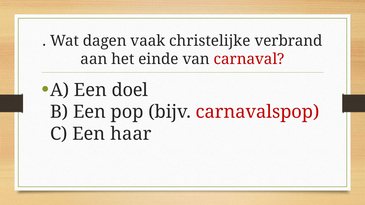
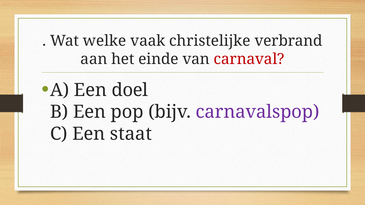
dagen: dagen -> welke (105, 41)
carnavalspop colour: red -> purple (258, 112)
haar: haar -> staat (131, 134)
